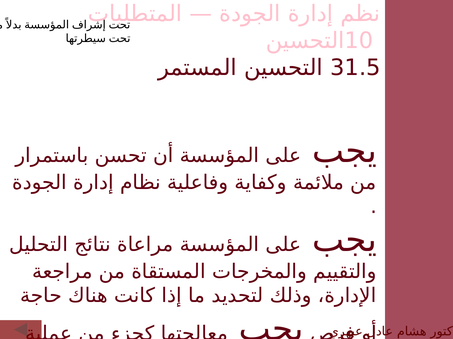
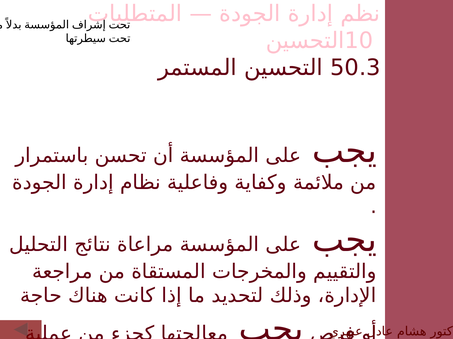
31.5: 31.5 -> 50.3 (355, 68)
